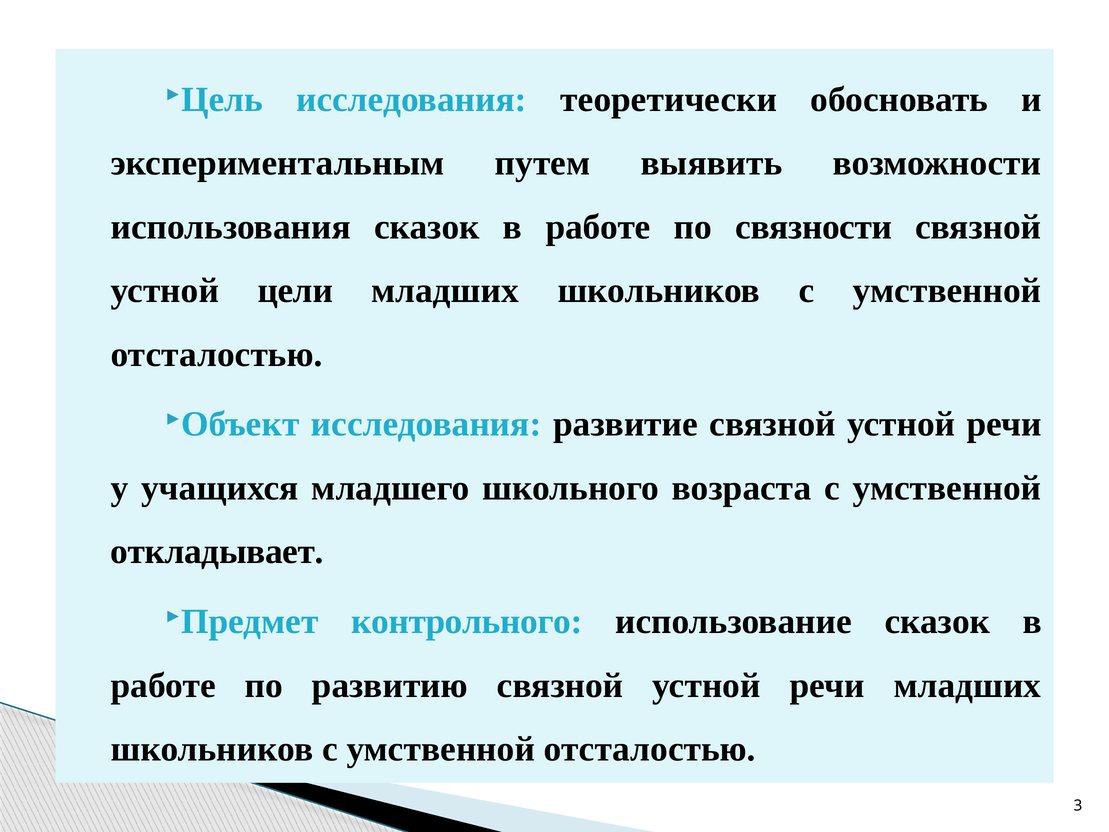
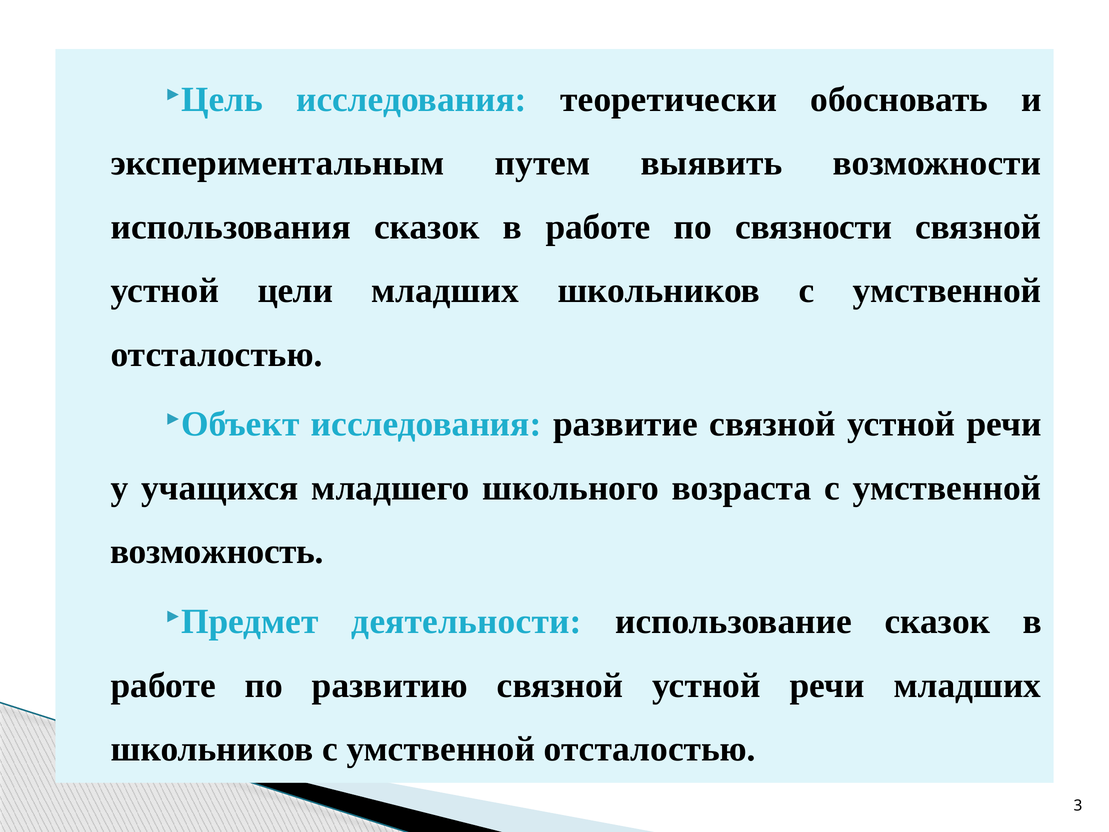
откладывает: откладывает -> возможность (217, 552)
контрольного: контрольного -> деятельности (466, 621)
